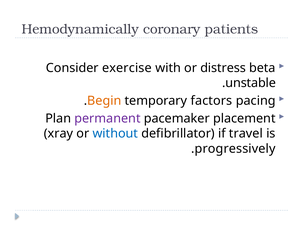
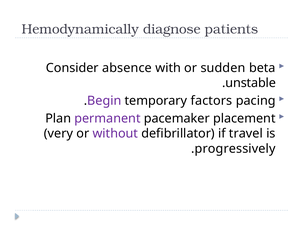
coronary: coronary -> diagnose (172, 29)
exercise: exercise -> absence (127, 68)
distress: distress -> sudden (223, 68)
Begin colour: orange -> purple (104, 101)
xray: xray -> very (58, 134)
without colour: blue -> purple (115, 134)
